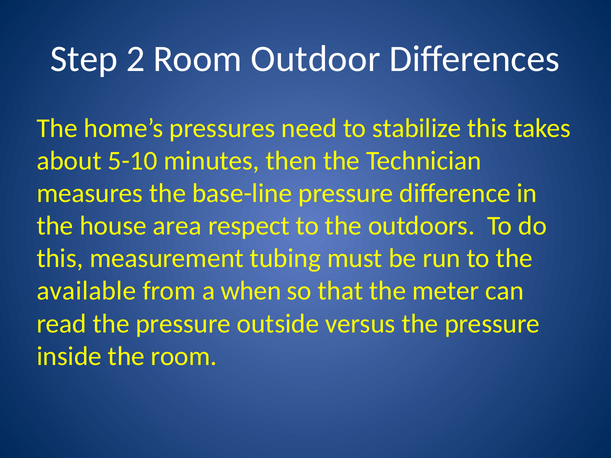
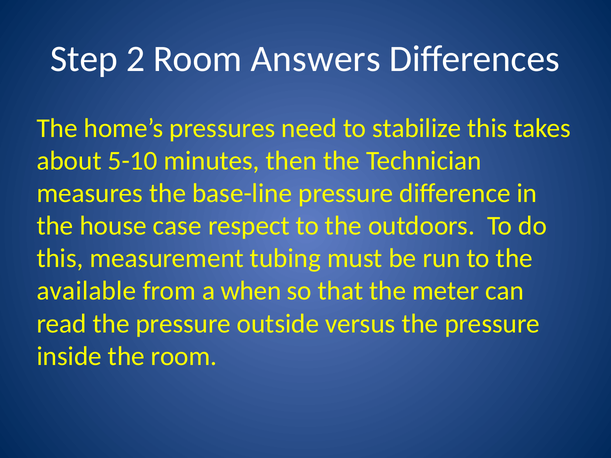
Outdoor: Outdoor -> Answers (316, 59)
area: area -> case (177, 226)
